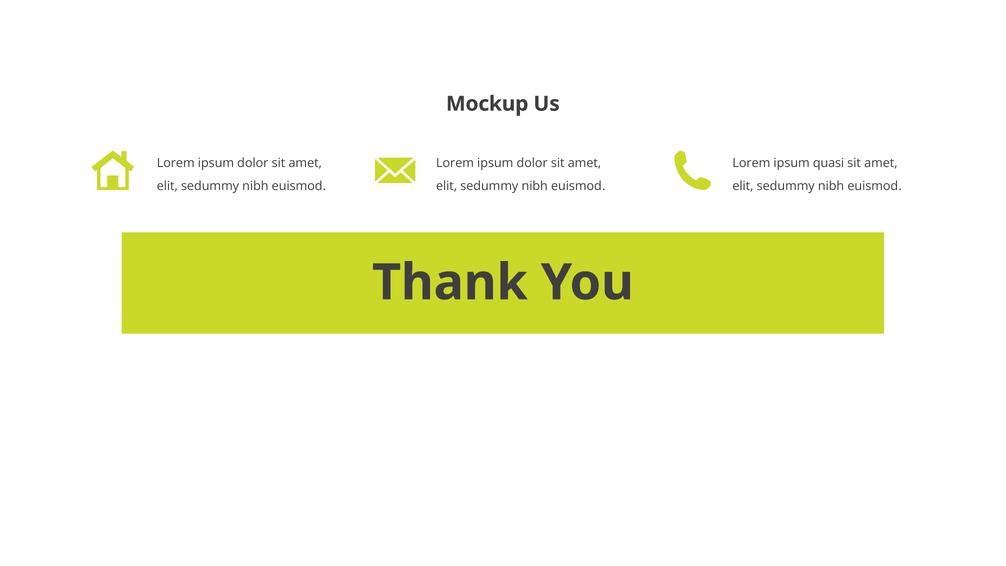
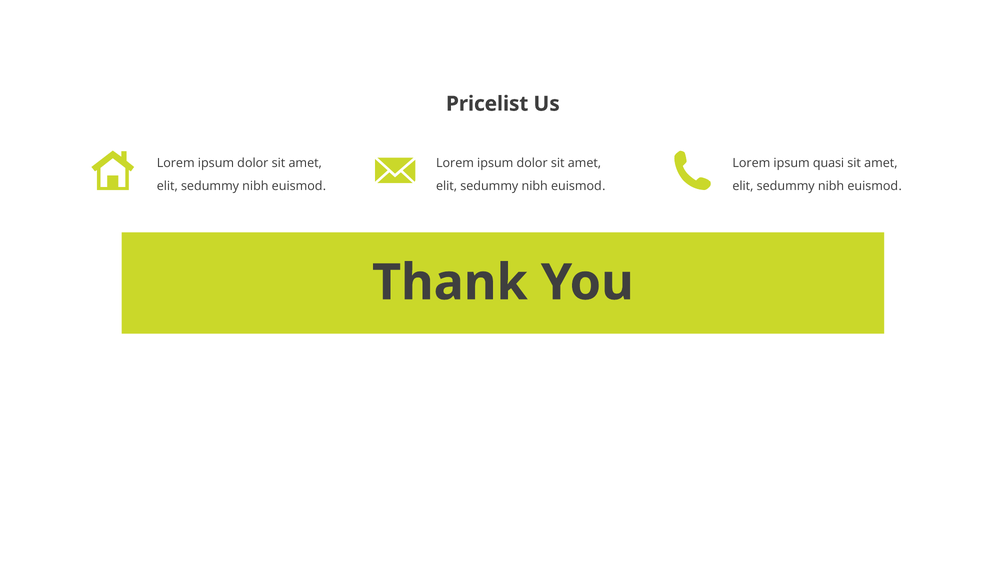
Mockup: Mockup -> Pricelist (487, 104)
